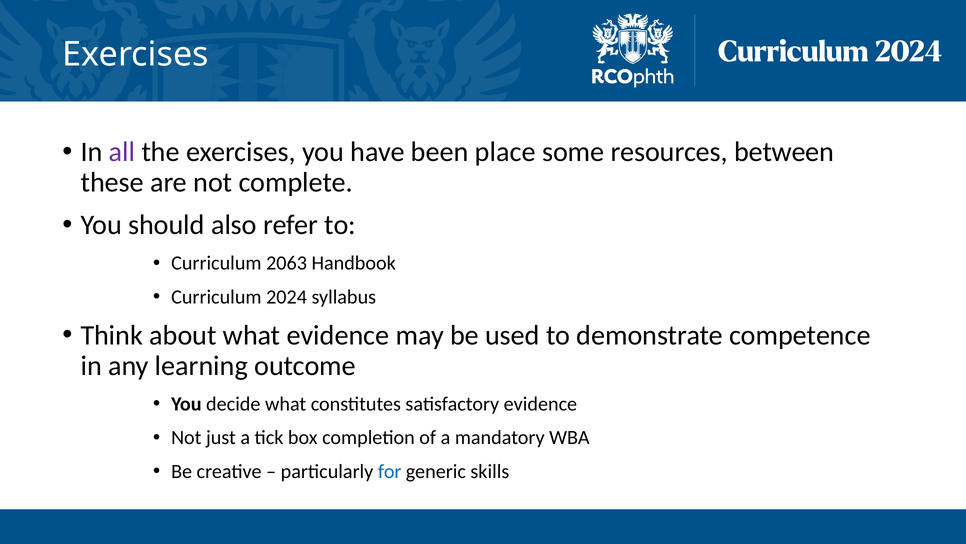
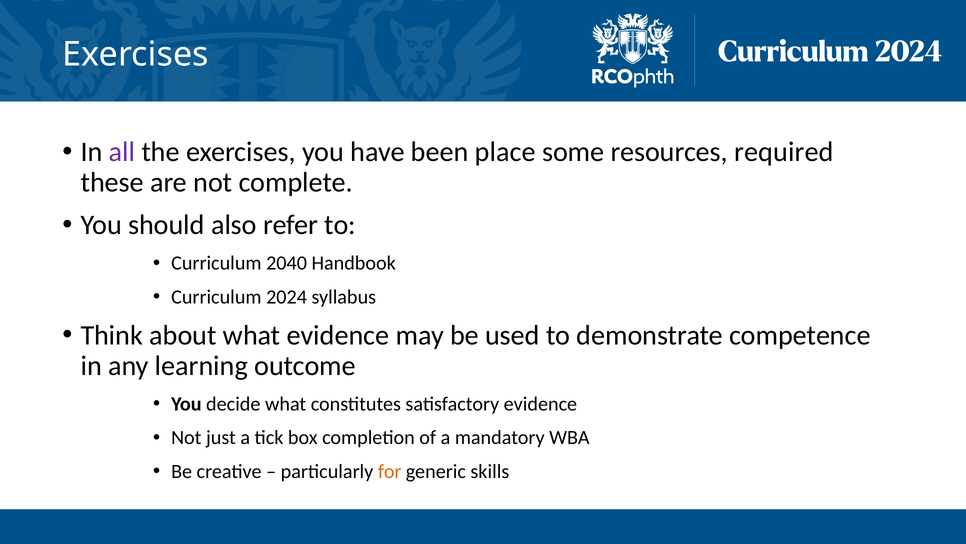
between: between -> required (784, 152)
2063: 2063 -> 2040 (287, 263)
for colour: blue -> orange (390, 471)
